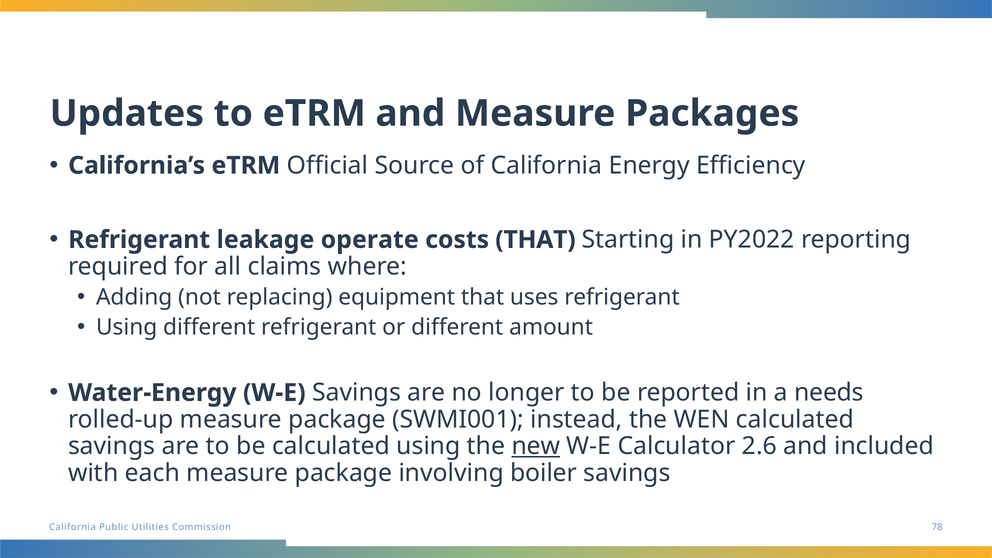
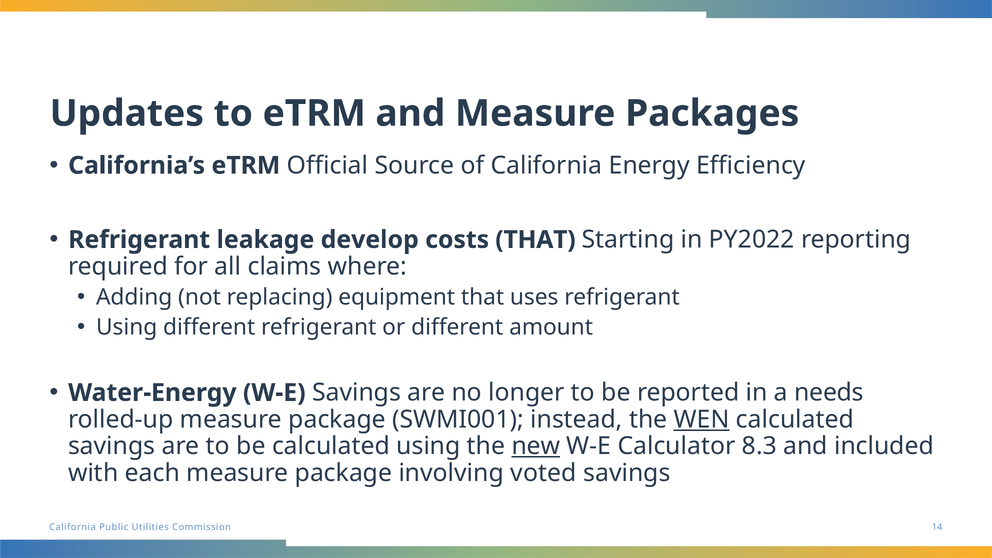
operate: operate -> develop (370, 240)
WEN underline: none -> present (702, 419)
2.6: 2.6 -> 8.3 (759, 446)
boiler: boiler -> voted (543, 473)
78: 78 -> 14 (937, 527)
